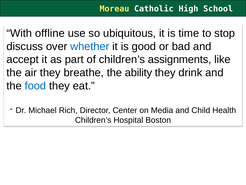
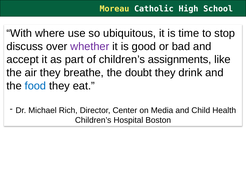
offline: offline -> where (50, 33)
whether colour: blue -> purple (90, 46)
ability: ability -> doubt (139, 73)
